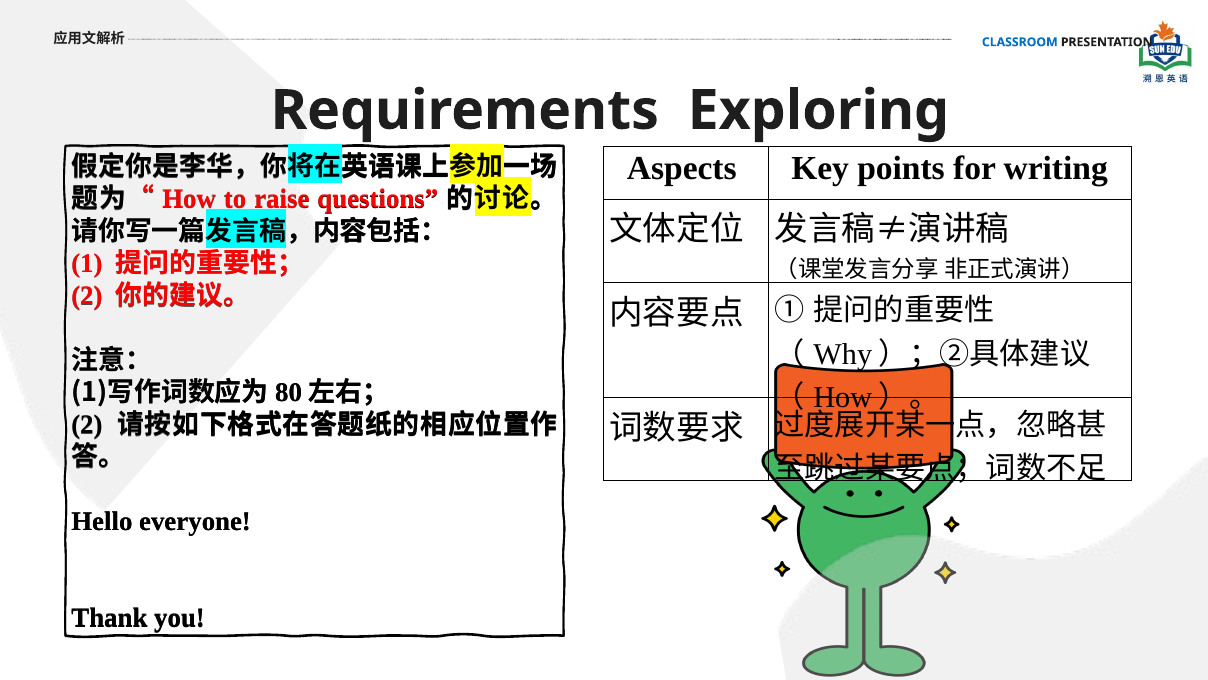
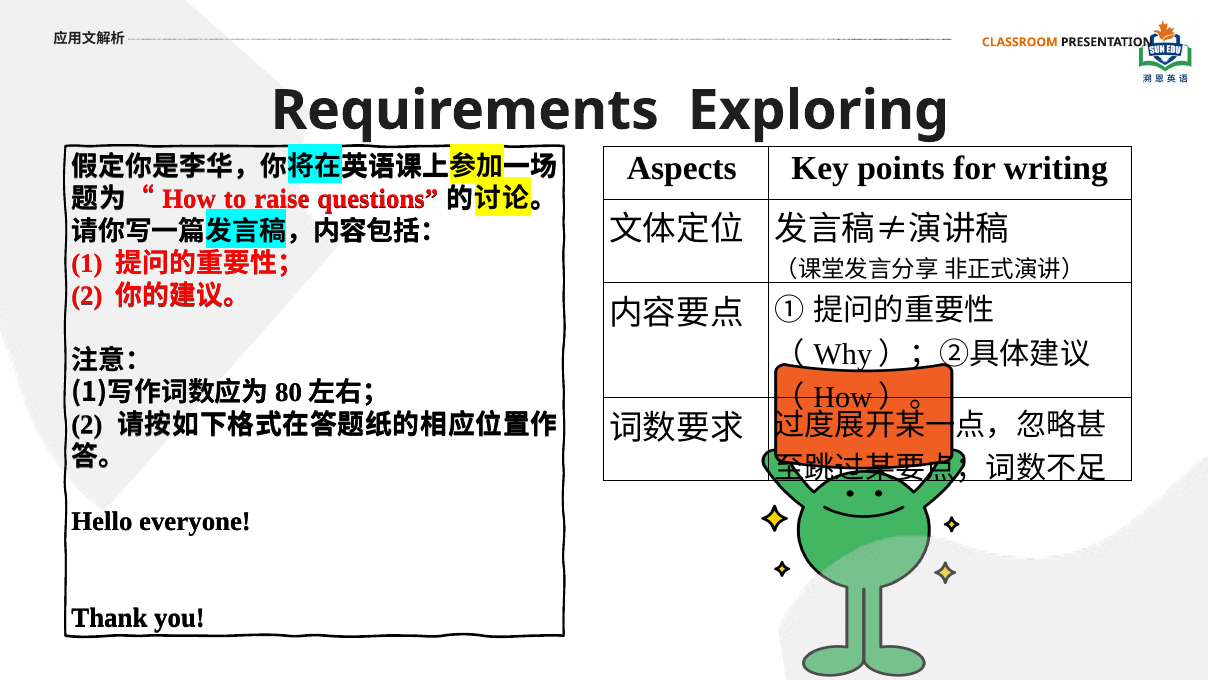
CLASSROOM colour: blue -> orange (1020, 42)
